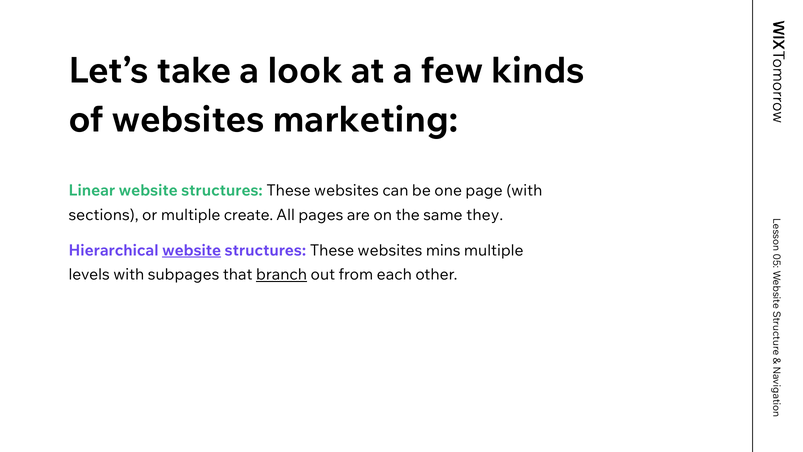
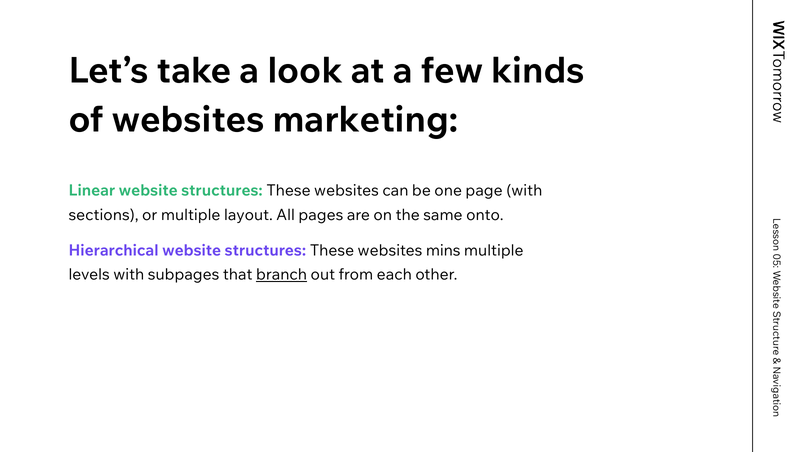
create: create -> layout (248, 215)
they: they -> onto (485, 215)
website underline: present -> none (192, 250)
